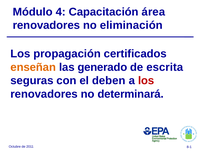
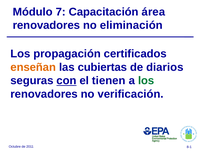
4: 4 -> 7 (61, 12)
generado: generado -> cubiertas (102, 67)
escrita: escrita -> diarios (165, 67)
con underline: none -> present (66, 81)
deben: deben -> tienen (109, 81)
los colour: red -> green (146, 81)
determinará: determinará -> verificación (131, 94)
